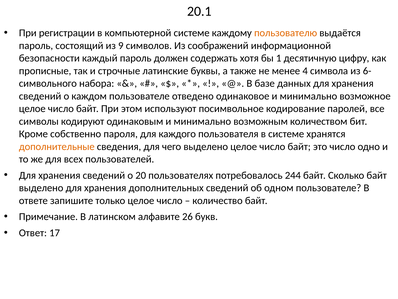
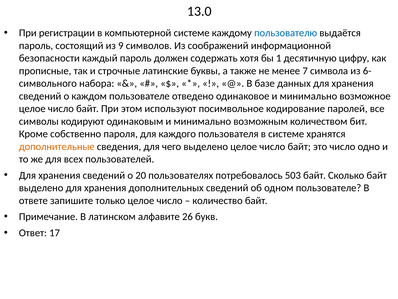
20.1: 20.1 -> 13.0 (199, 11)
пользователю colour: orange -> blue (286, 33)
4: 4 -> 7 (305, 71)
244: 244 -> 503 (293, 175)
